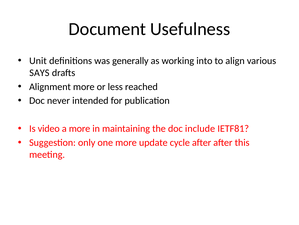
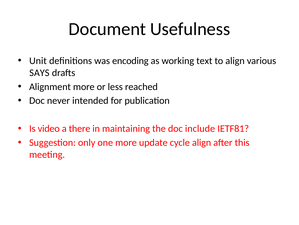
generally: generally -> encoding (130, 61)
into: into -> text (204, 61)
a more: more -> there (80, 128)
cycle after: after -> align (202, 142)
